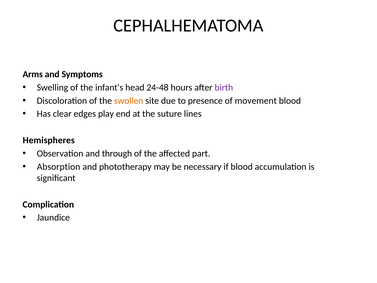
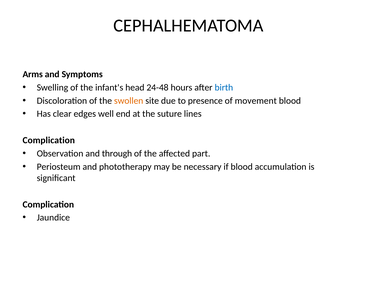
birth colour: purple -> blue (224, 87)
play: play -> well (106, 114)
Hemispheres: Hemispheres -> Complication (49, 140)
Absorption: Absorption -> Periosteum (59, 167)
